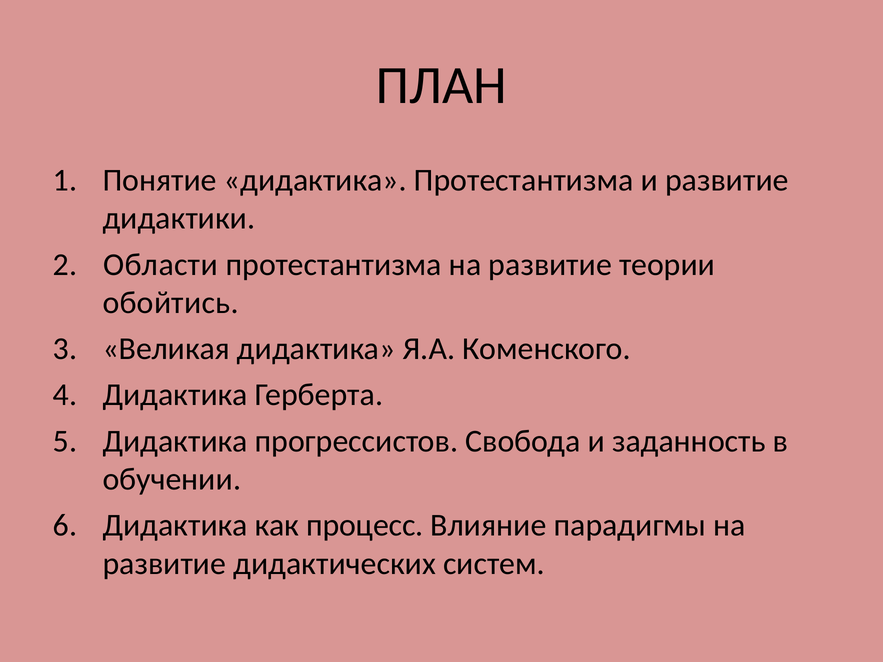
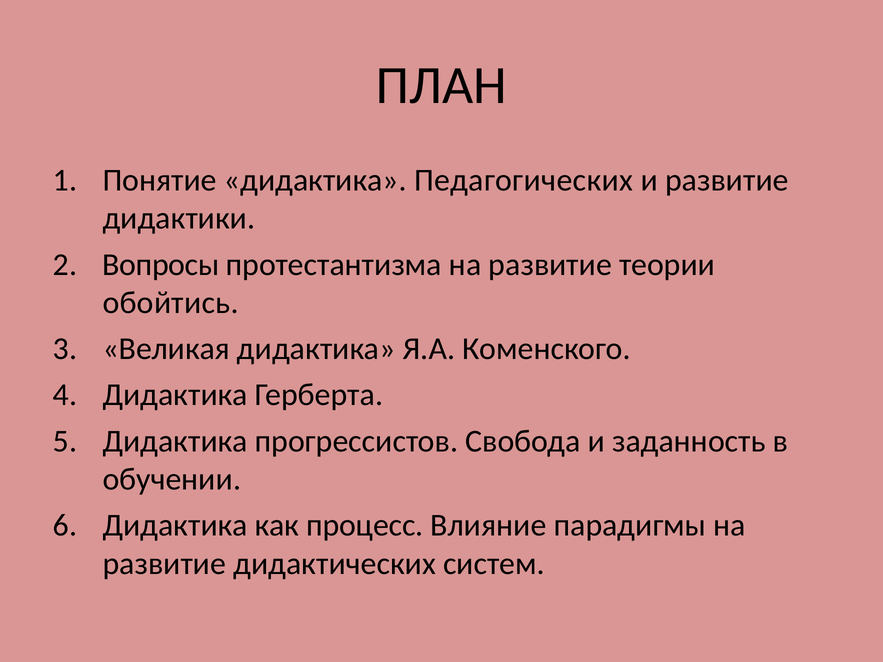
дидактика Протестантизма: Протестантизма -> Педагогических (524, 180)
Области: Области -> Вопросы (161, 265)
